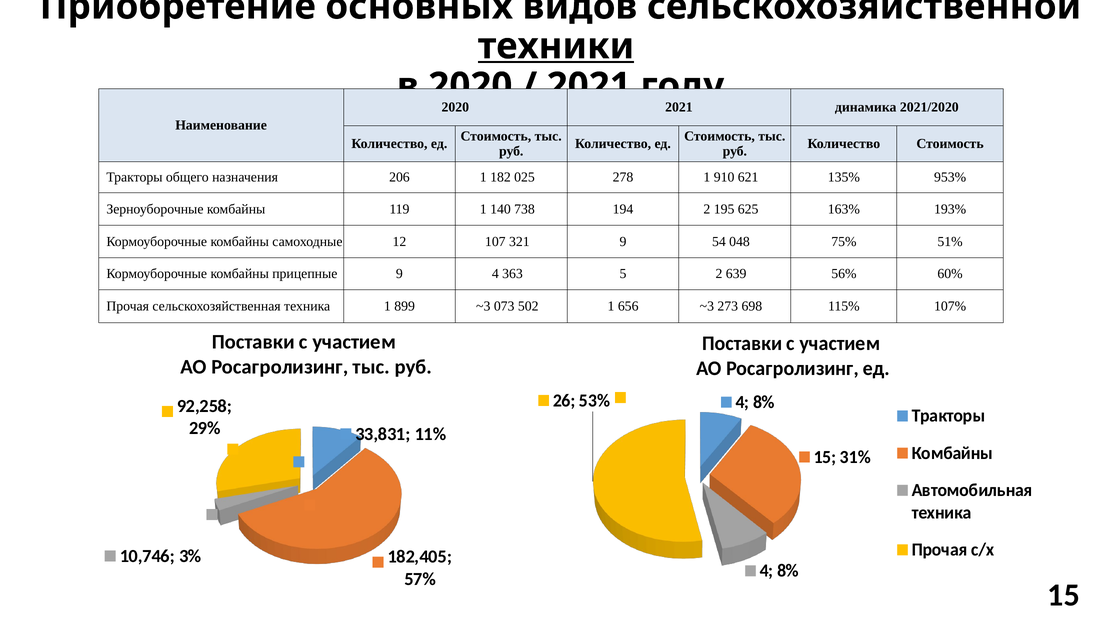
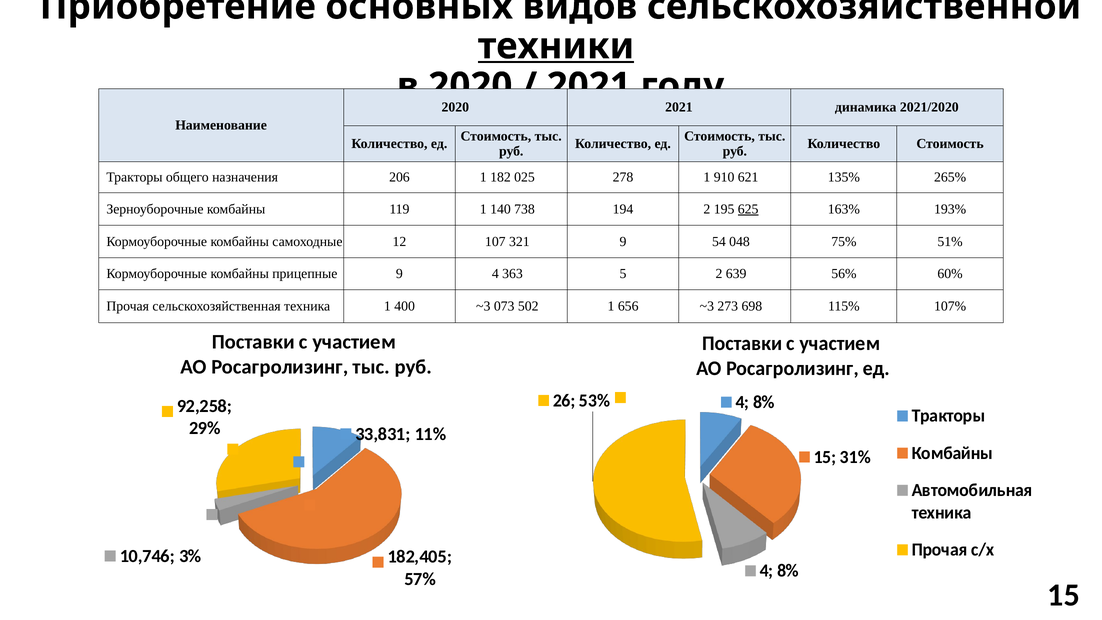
953%: 953% -> 265% (950, 177)
625 underline: none -> present (748, 209)
899: 899 -> 400 (405, 306)
